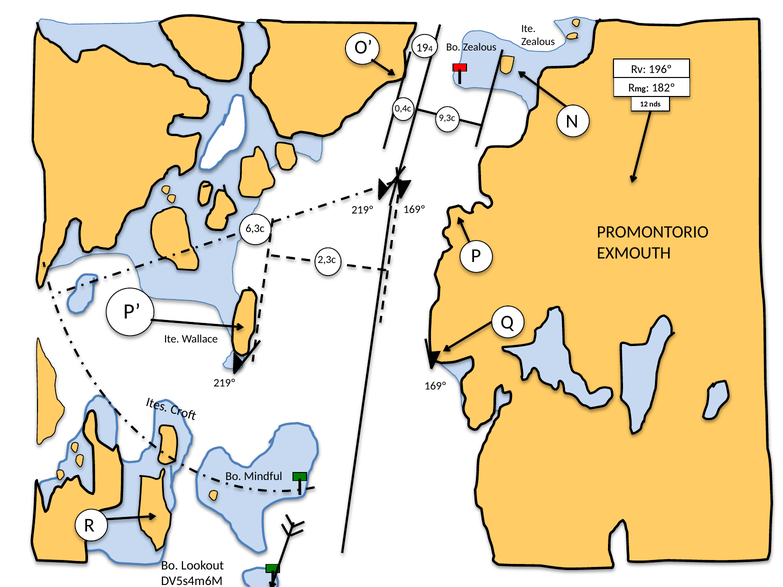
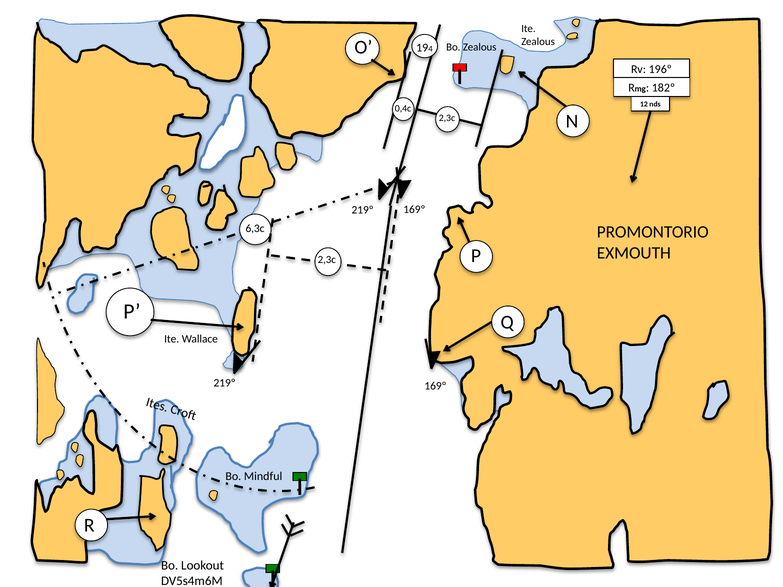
9,3c: 9,3c -> 2,3c (447, 118)
